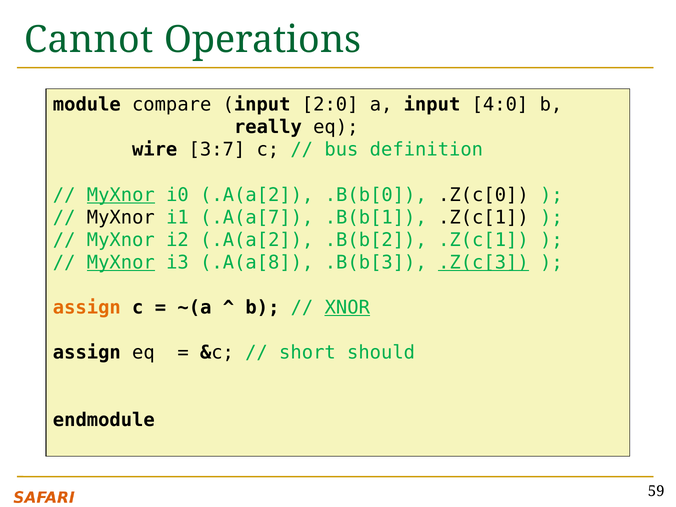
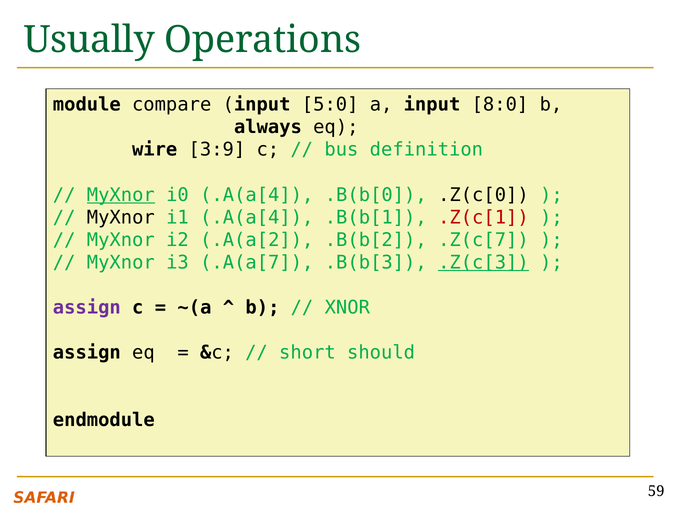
Cannot: Cannot -> Usually (89, 40)
2:0: 2:0 -> 5:0 (330, 105)
4:0: 4:0 -> 8:0 (500, 105)
really: really -> always (268, 127)
3:7: 3:7 -> 3:9 (217, 150)
i0 .A(a[2: .A(a[2 -> .A(a[4 (257, 195)
i1 .A(a[7: .A(a[7 -> .A(a[4 (257, 217)
.Z(c[1 colour: black -> red (483, 217)
.B(b[2 .Z(c[1: .Z(c[1 -> .Z(c[7 (483, 240)
MyXnor underline: present -> none (121, 262)
.A(a[8: .A(a[8 -> .A(a[7 (257, 262)
assign colour: orange -> purple (87, 308)
XNOR underline: present -> none (347, 308)
